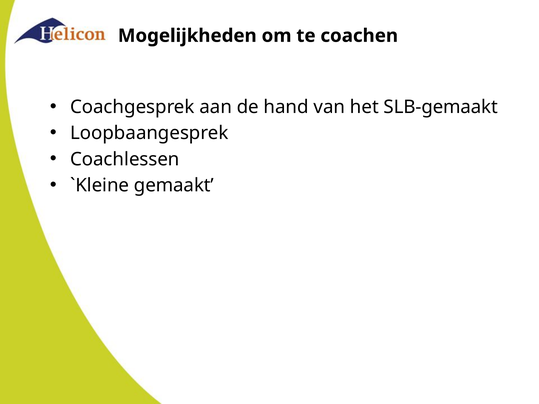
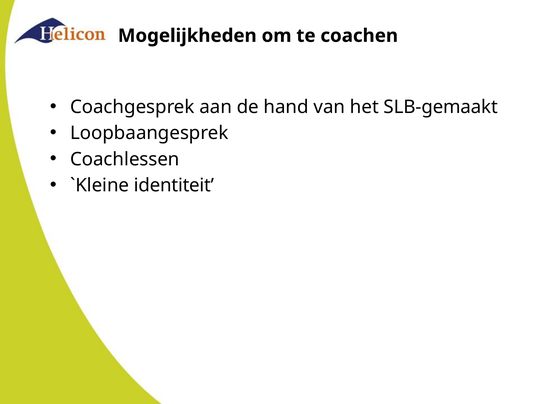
gemaakt: gemaakt -> identiteit (174, 185)
